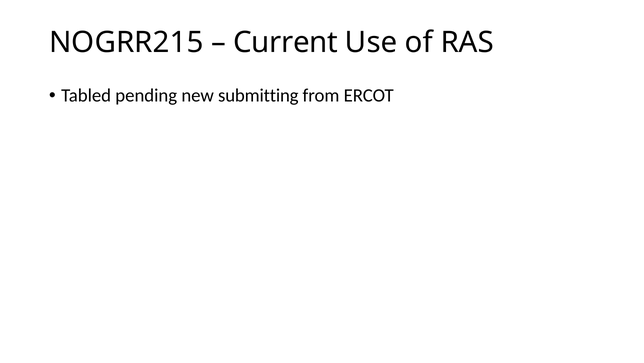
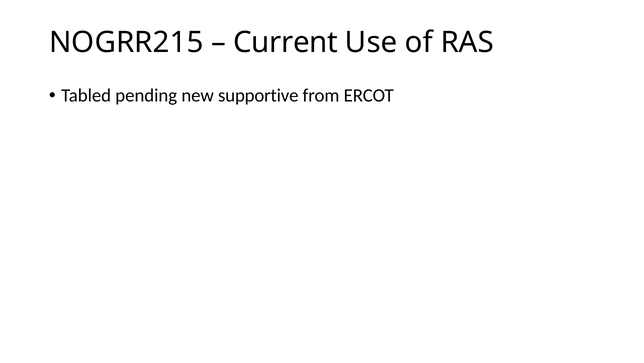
submitting: submitting -> supportive (258, 95)
